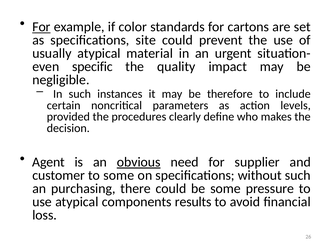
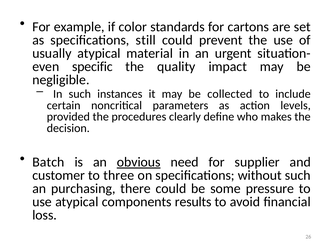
For underline: present -> none (41, 27)
site: site -> still (146, 40)
therefore: therefore -> collected (230, 94)
Agent: Agent -> Batch (48, 162)
to some: some -> three (119, 176)
